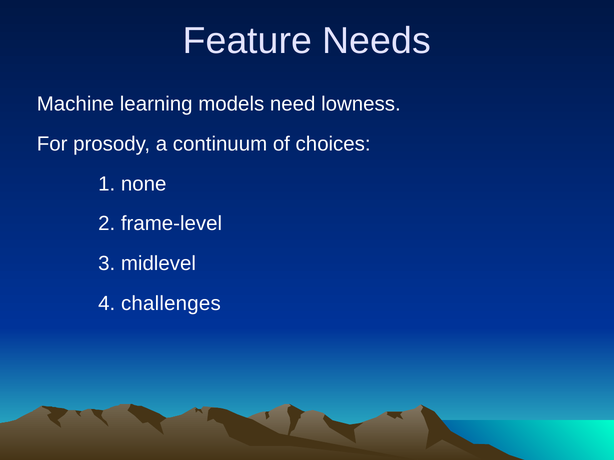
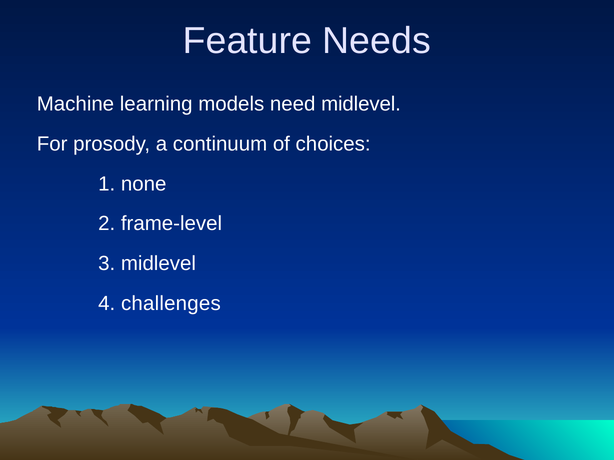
need lowness: lowness -> midlevel (361, 104)
